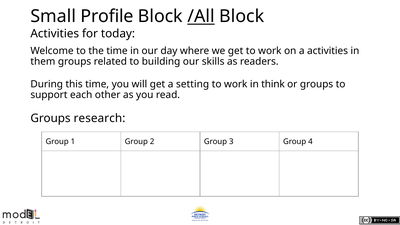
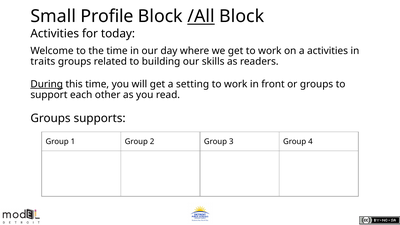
them: them -> traits (43, 62)
During underline: none -> present (47, 84)
think: think -> front (273, 84)
research: research -> supports (100, 118)
